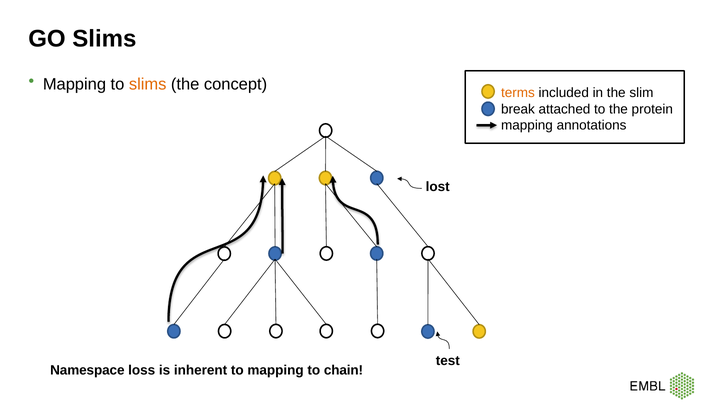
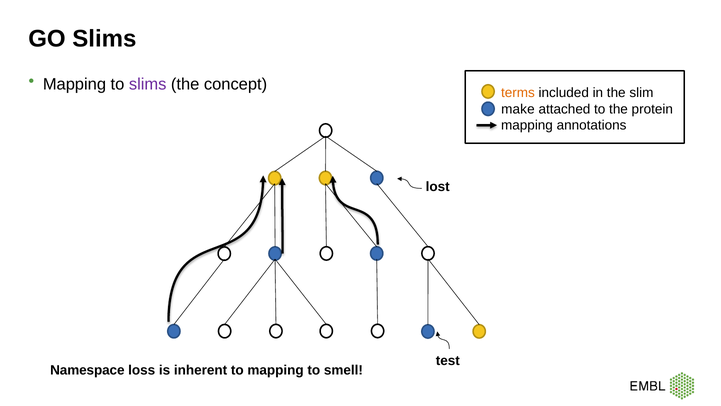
slims colour: orange -> purple (148, 84)
break: break -> make (518, 109)
chain: chain -> smell (343, 370)
